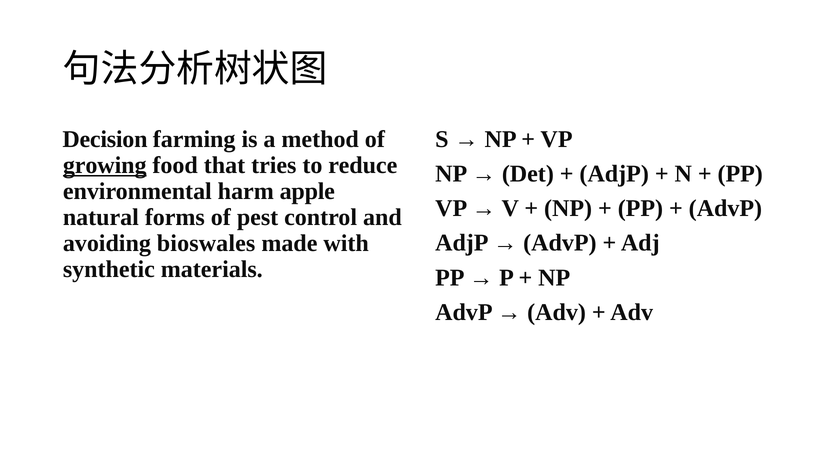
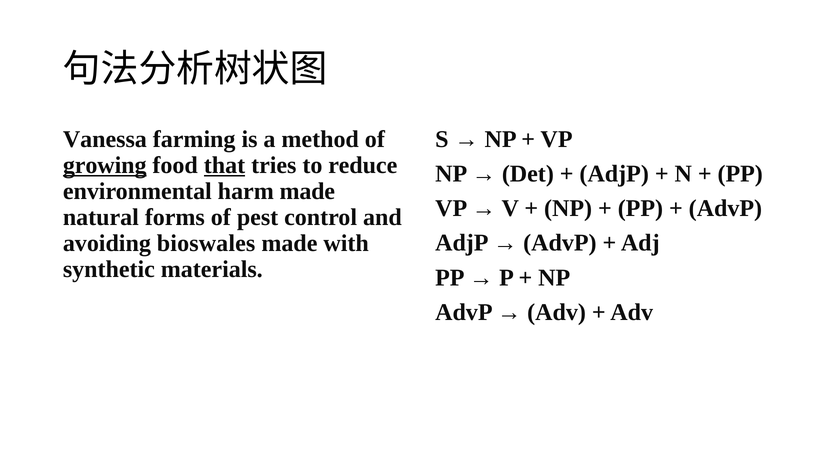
Decision: Decision -> Vanessa (105, 139)
that underline: none -> present (224, 165)
harm apple: apple -> made (307, 191)
